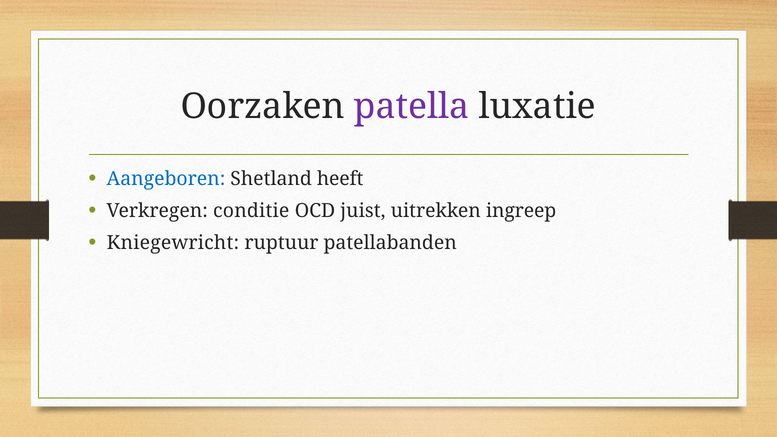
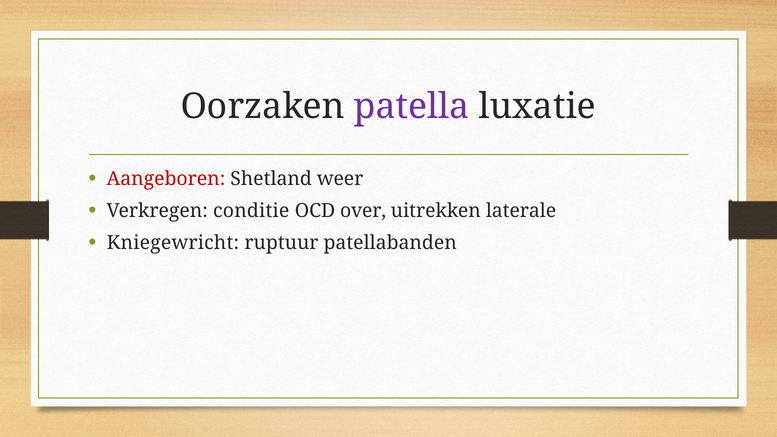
Aangeboren colour: blue -> red (166, 179)
heeft: heeft -> weer (340, 179)
juist: juist -> over (363, 211)
ingreep: ingreep -> laterale (521, 211)
